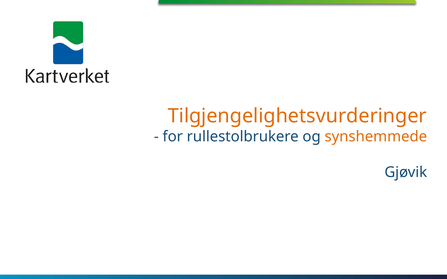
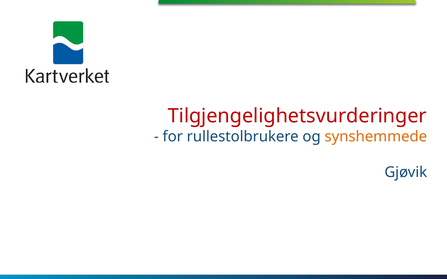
Tilgjengelighetsvurderinger colour: orange -> red (297, 116)
